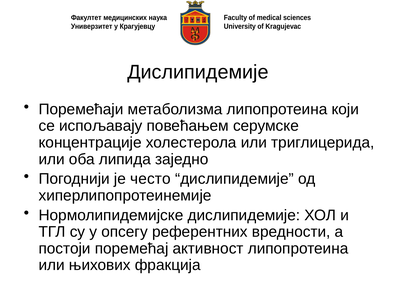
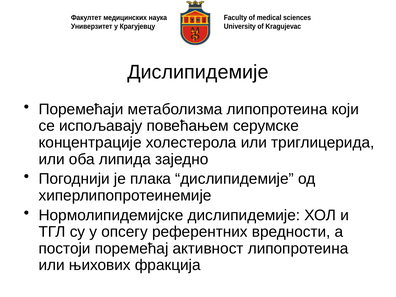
често: често -> плака (151, 179)
